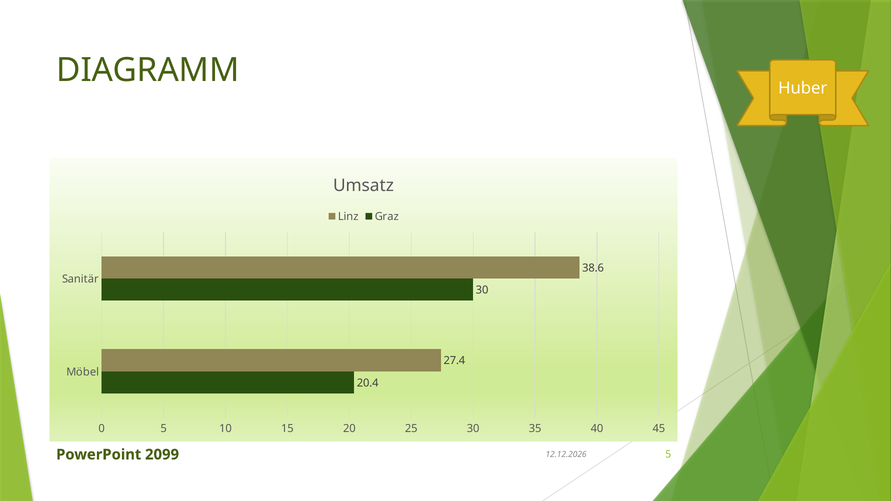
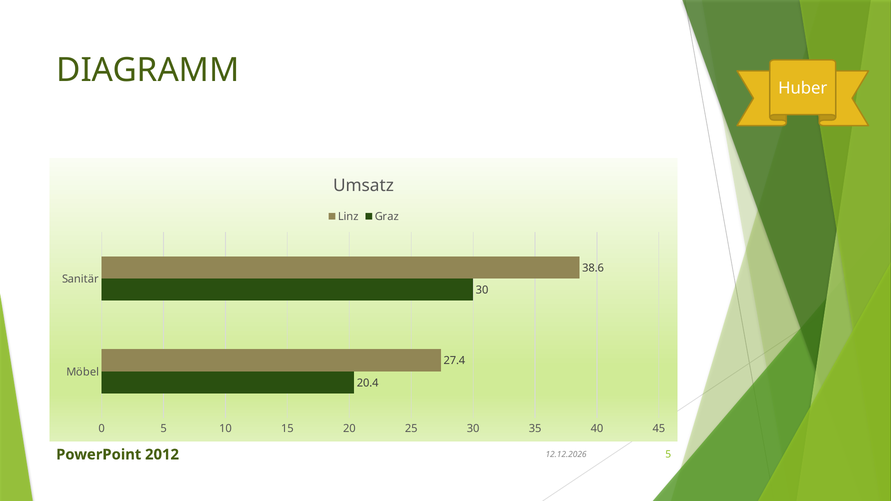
2099: 2099 -> 2012 (162, 455)
